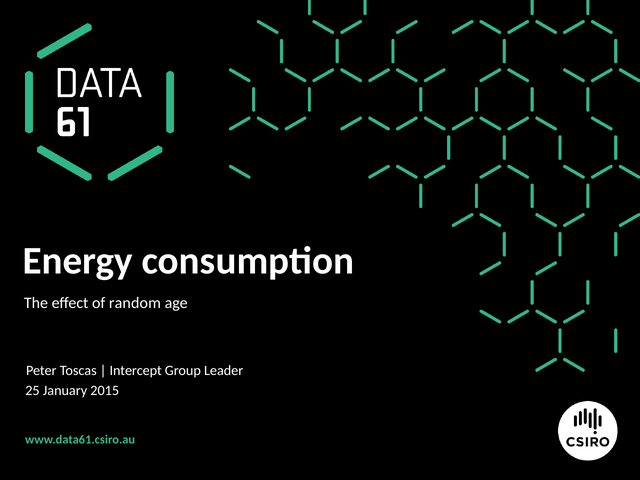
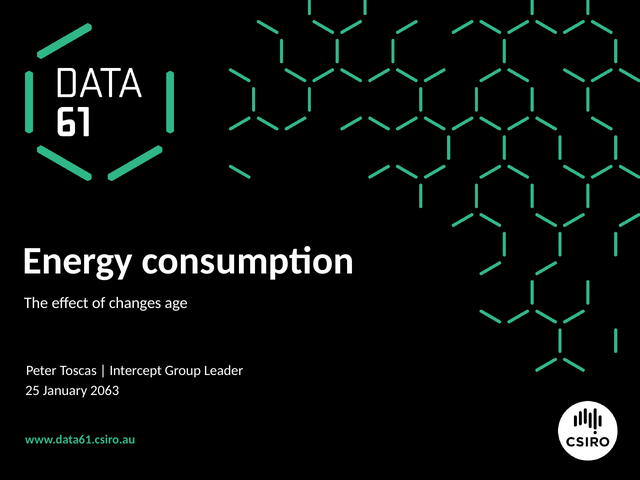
random: random -> changes (135, 303)
2015: 2015 -> 2063 (105, 391)
